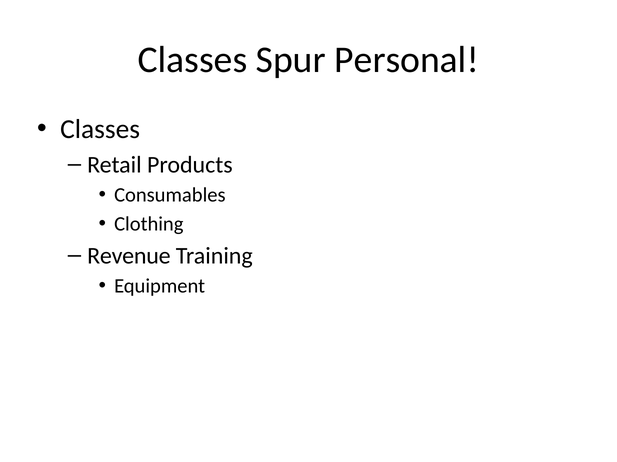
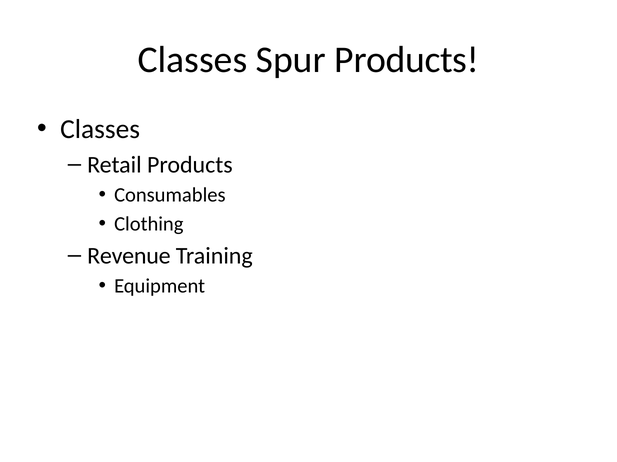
Spur Personal: Personal -> Products (407, 60)
